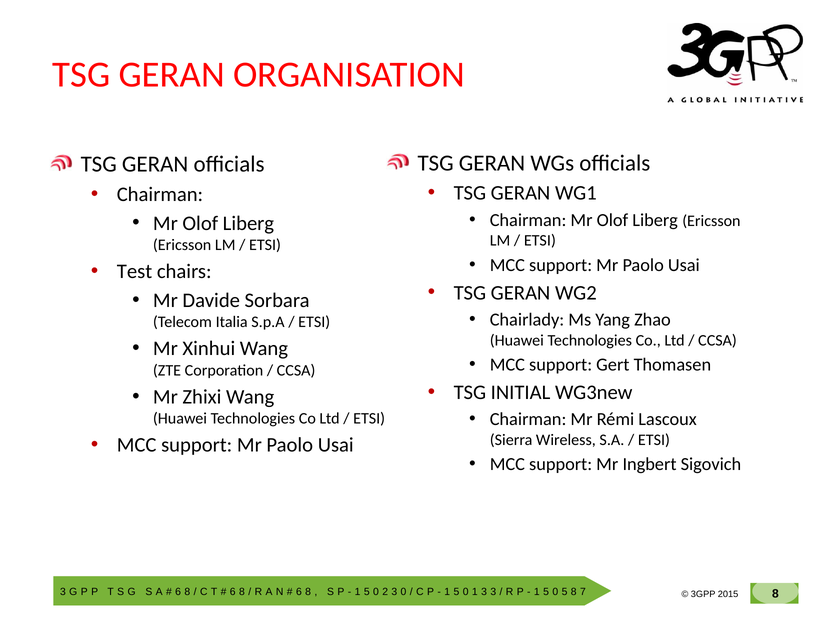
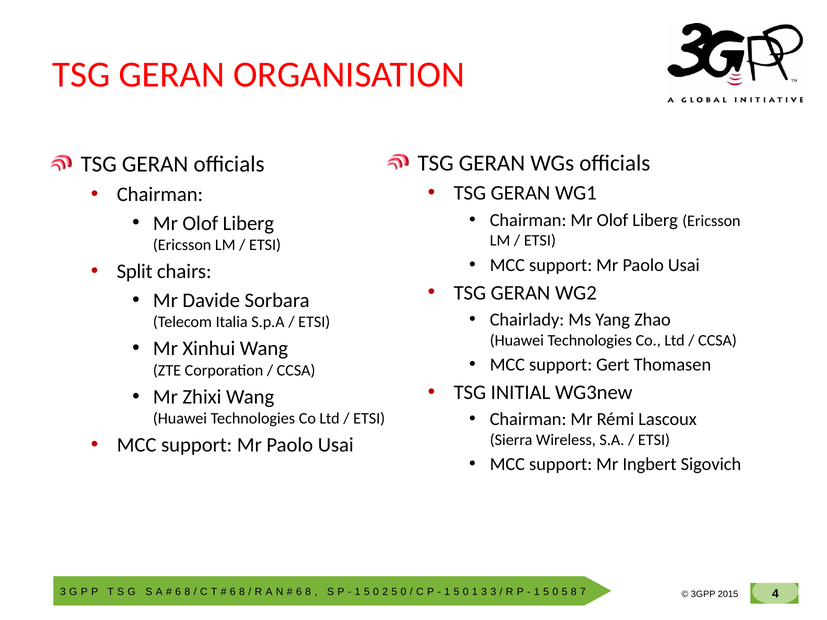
Test: Test -> Split (135, 272)
2 3: 3 -> 5 (394, 592)
8: 8 -> 4 (775, 594)
